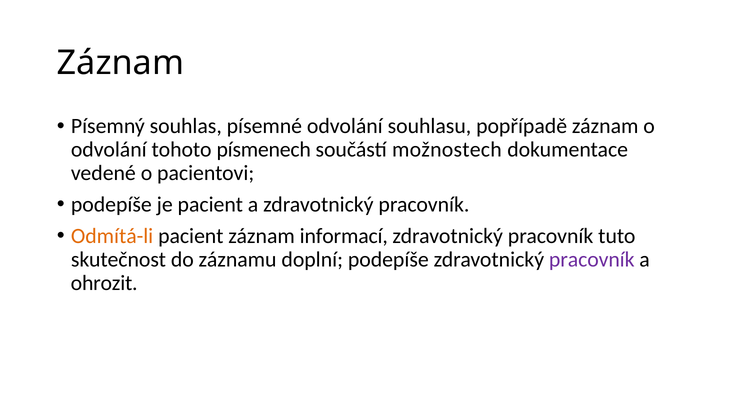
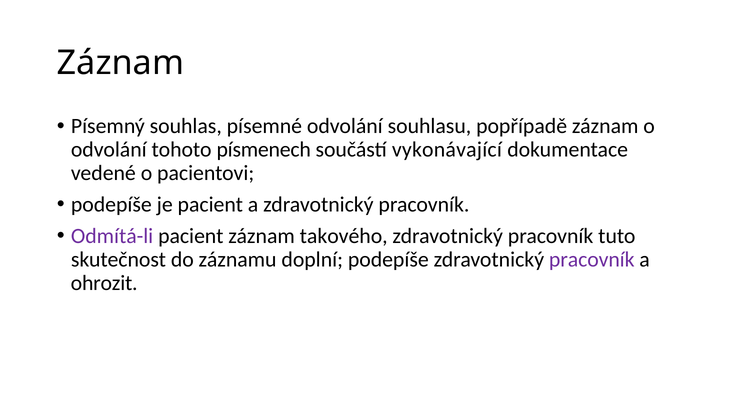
možnostech: možnostech -> vykonávající (447, 150)
Odmítá-li colour: orange -> purple (112, 236)
informací: informací -> takového (344, 236)
